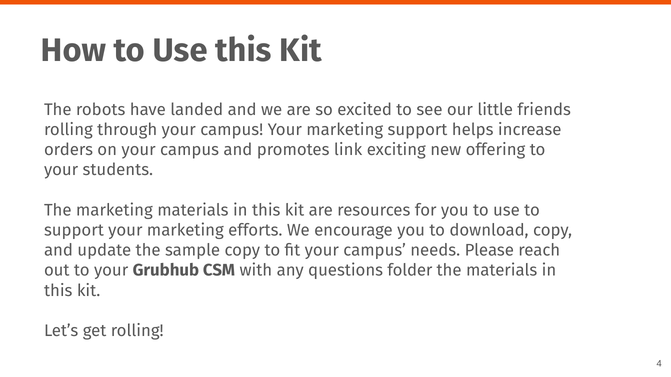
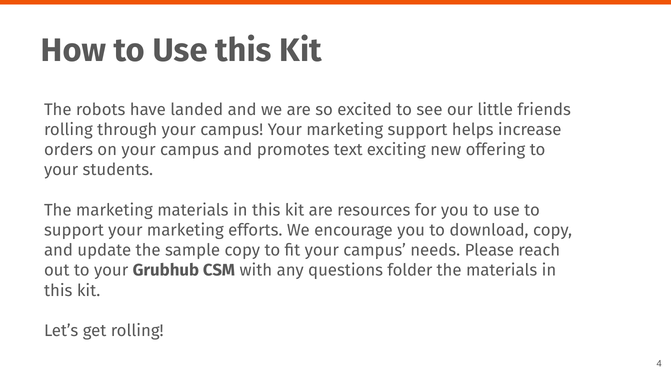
link: link -> text (348, 150)
